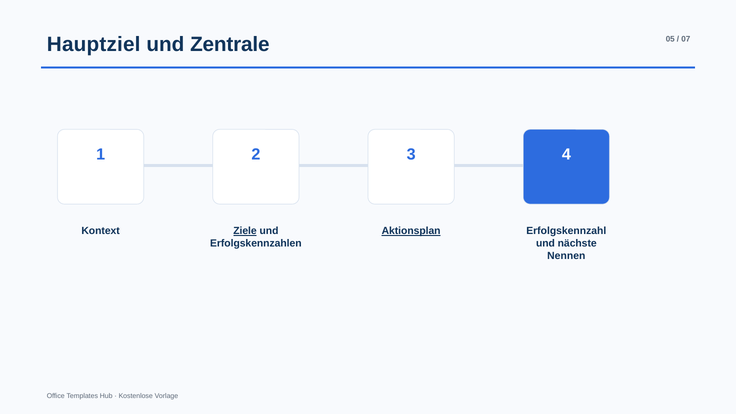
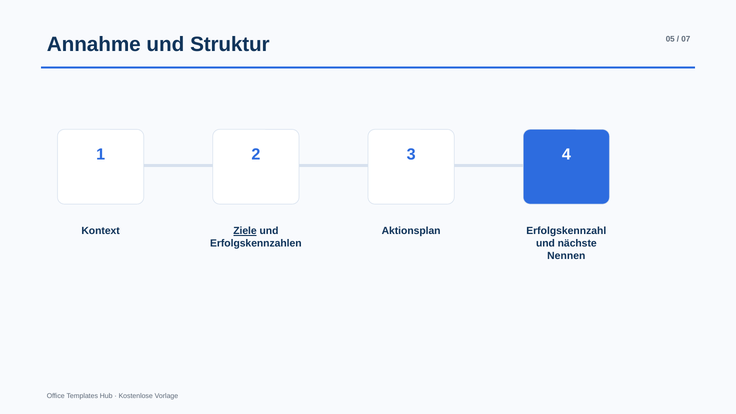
Hauptziel: Hauptziel -> Annahme (94, 44)
Zentrale: Zentrale -> Struktur (230, 44)
Aktionsplan underline: present -> none (411, 231)
